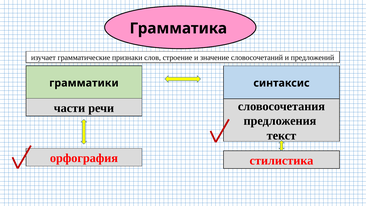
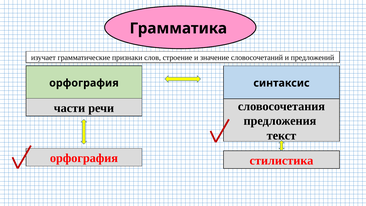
грамматики: грамматики -> орфография (84, 83)
